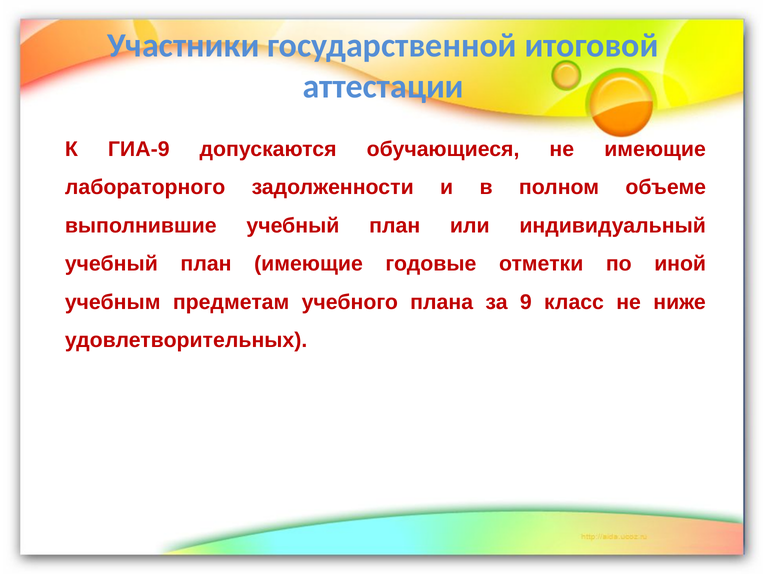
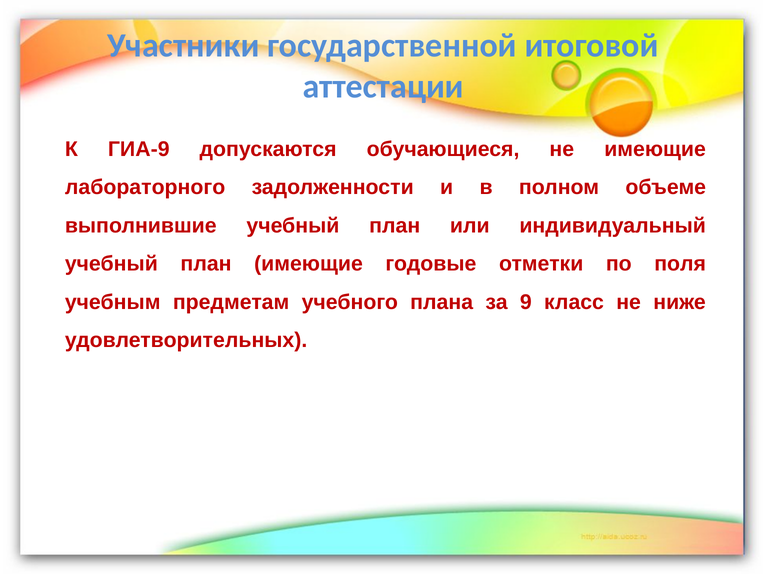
иной: иной -> поля (680, 264)
